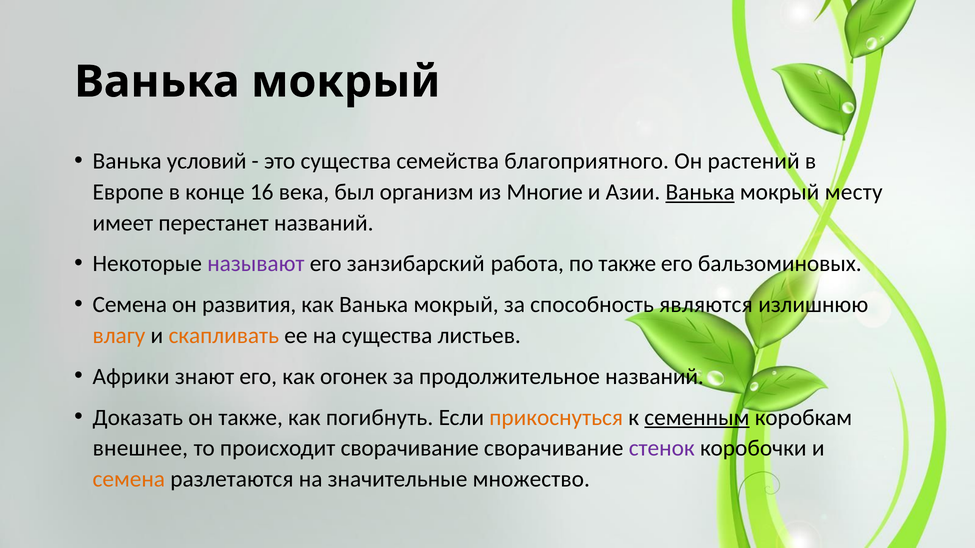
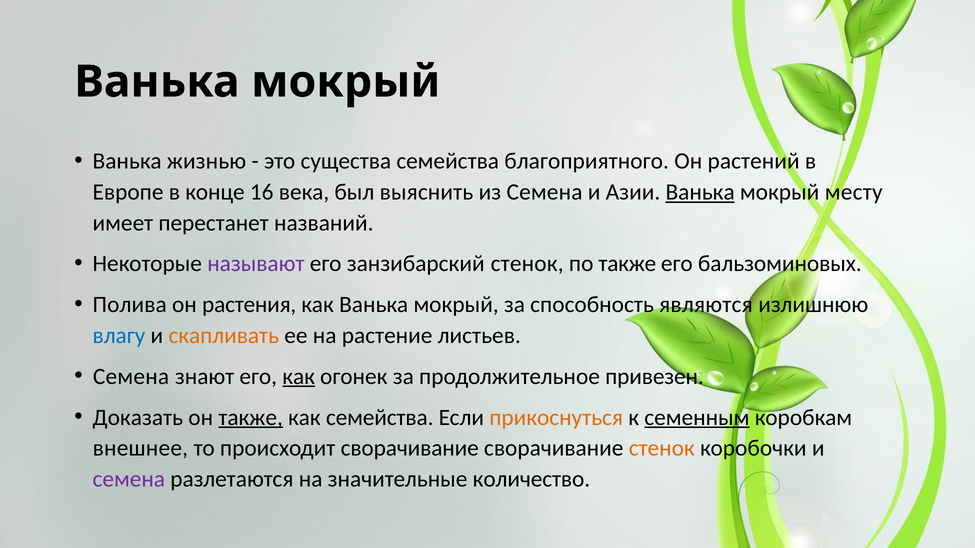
условий: условий -> жизнью (206, 161)
организм: организм -> выяснить (427, 192)
из Многие: Многие -> Семена (544, 192)
занзибарский работа: работа -> стенок (527, 264)
Семена: Семена -> Полива (130, 305)
развития: развития -> растения (249, 305)
влагу colour: orange -> blue (119, 336)
на существа: существа -> растение (387, 336)
Африки: Африки -> Семена (131, 377)
как underline: none -> present (299, 377)
продолжительное названий: названий -> привезен (654, 377)
также underline: none -> present (251, 418)
как погибнуть: погибнуть -> семейства (380, 418)
стенок colour: purple -> orange (662, 448)
семена colour: orange -> purple (129, 479)
множество: множество -> количество (531, 479)
